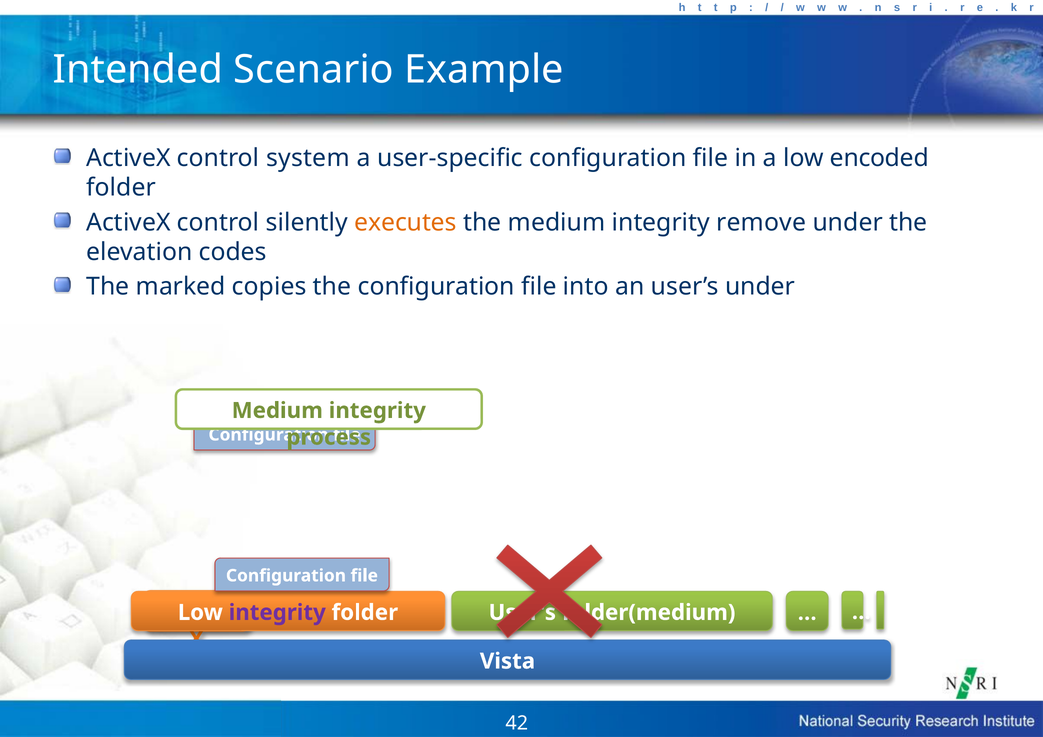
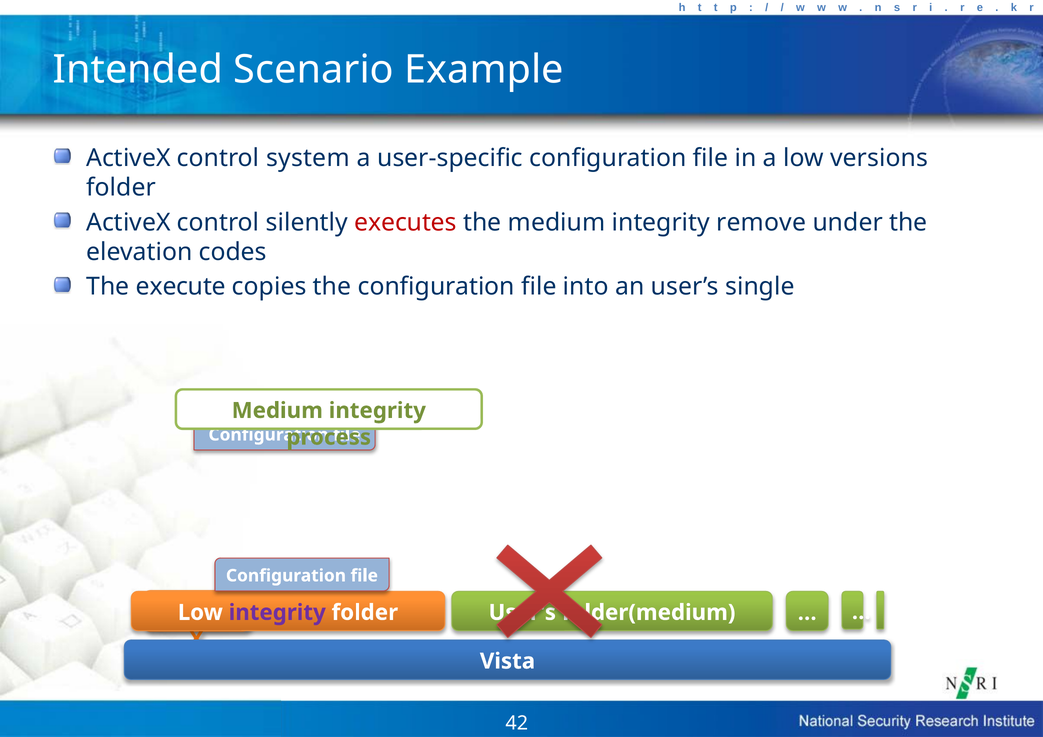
encoded: encoded -> versions (879, 158)
executes colour: orange -> red (406, 223)
marked: marked -> execute (181, 287)
user’s under: under -> single (760, 287)
